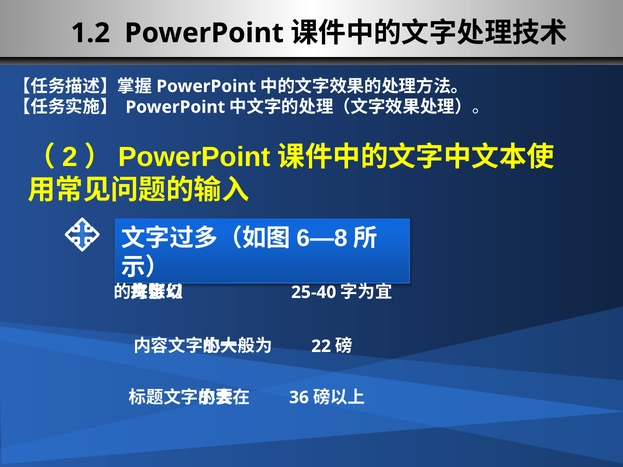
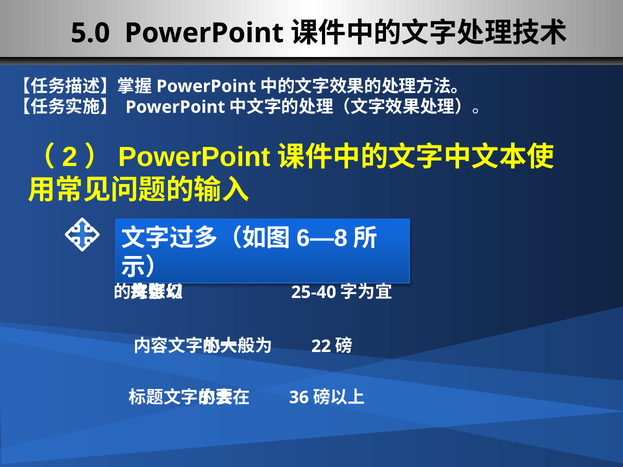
1.2: 1.2 -> 5.0 (90, 33)
